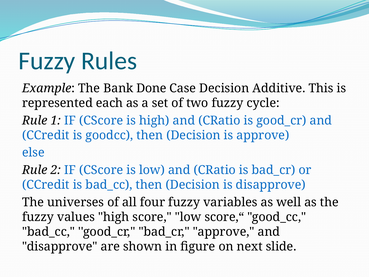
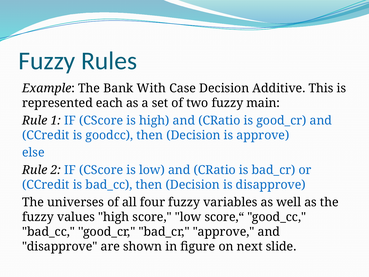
Done: Done -> With (151, 88)
cycle: cycle -> main (263, 103)
